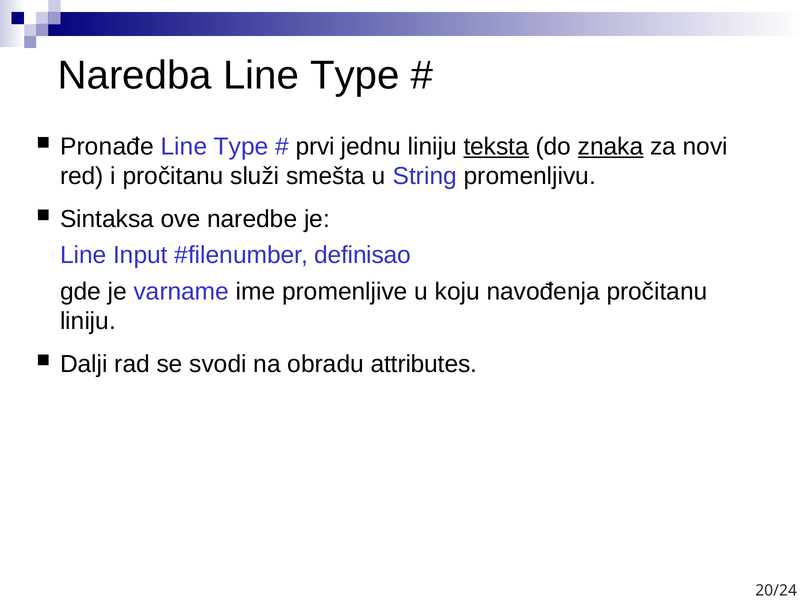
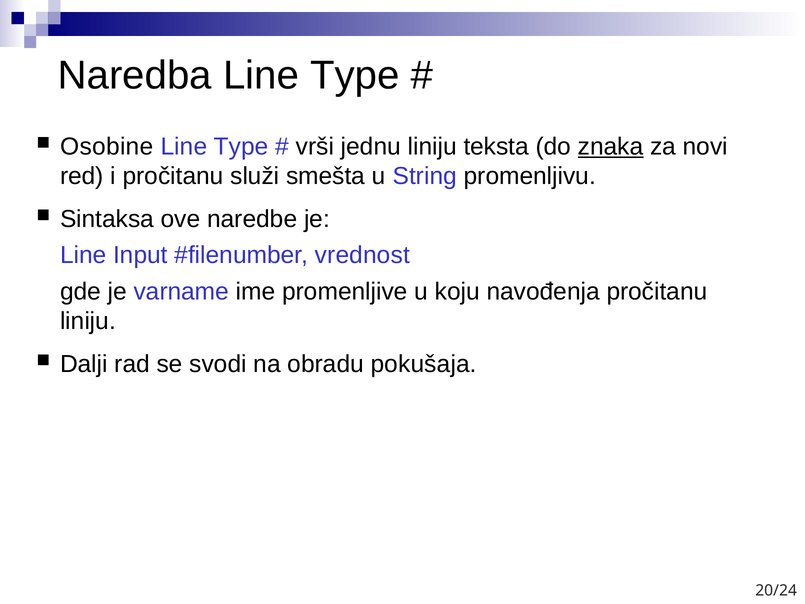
Pronađe: Pronađe -> Osobine (107, 147)
prvi: prvi -> vrši (315, 147)
teksta underline: present -> none (496, 147)
definisao: definisao -> vrednost (362, 255)
attributes: attributes -> pokušaja (424, 364)
